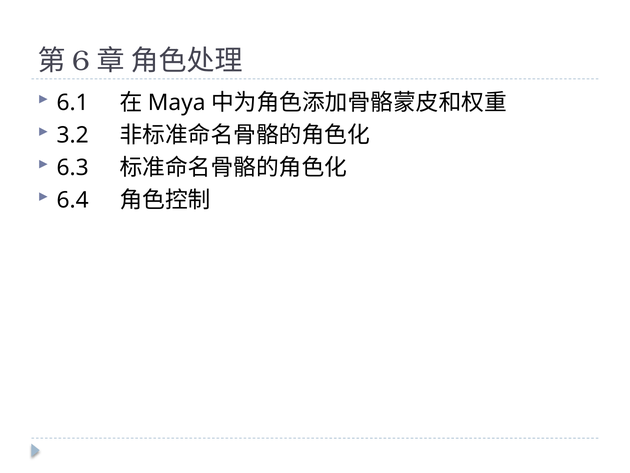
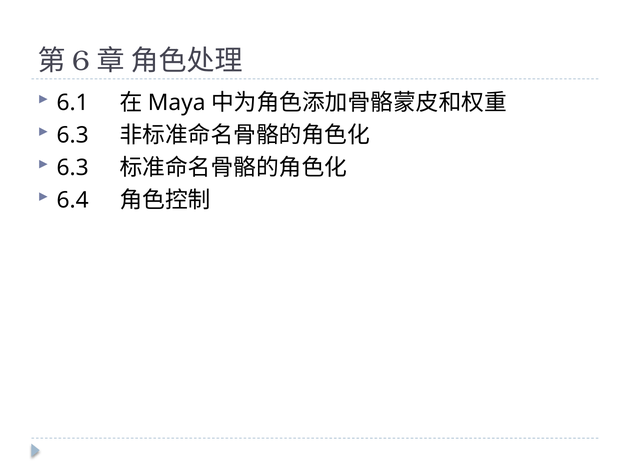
3.2: 3.2 -> 6.3 (73, 135)
